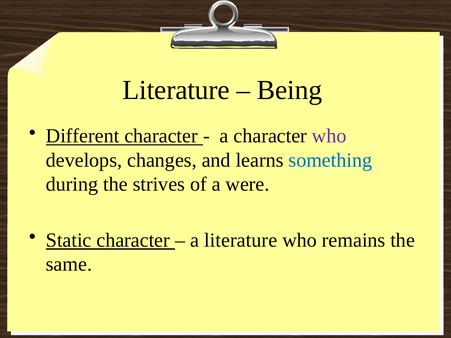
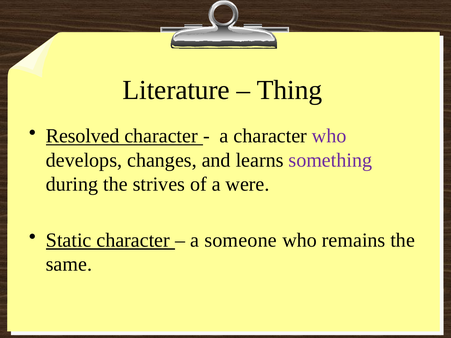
Being: Being -> Thing (289, 90)
Different: Different -> Resolved (83, 136)
something colour: blue -> purple (330, 160)
a literature: literature -> someone (241, 240)
